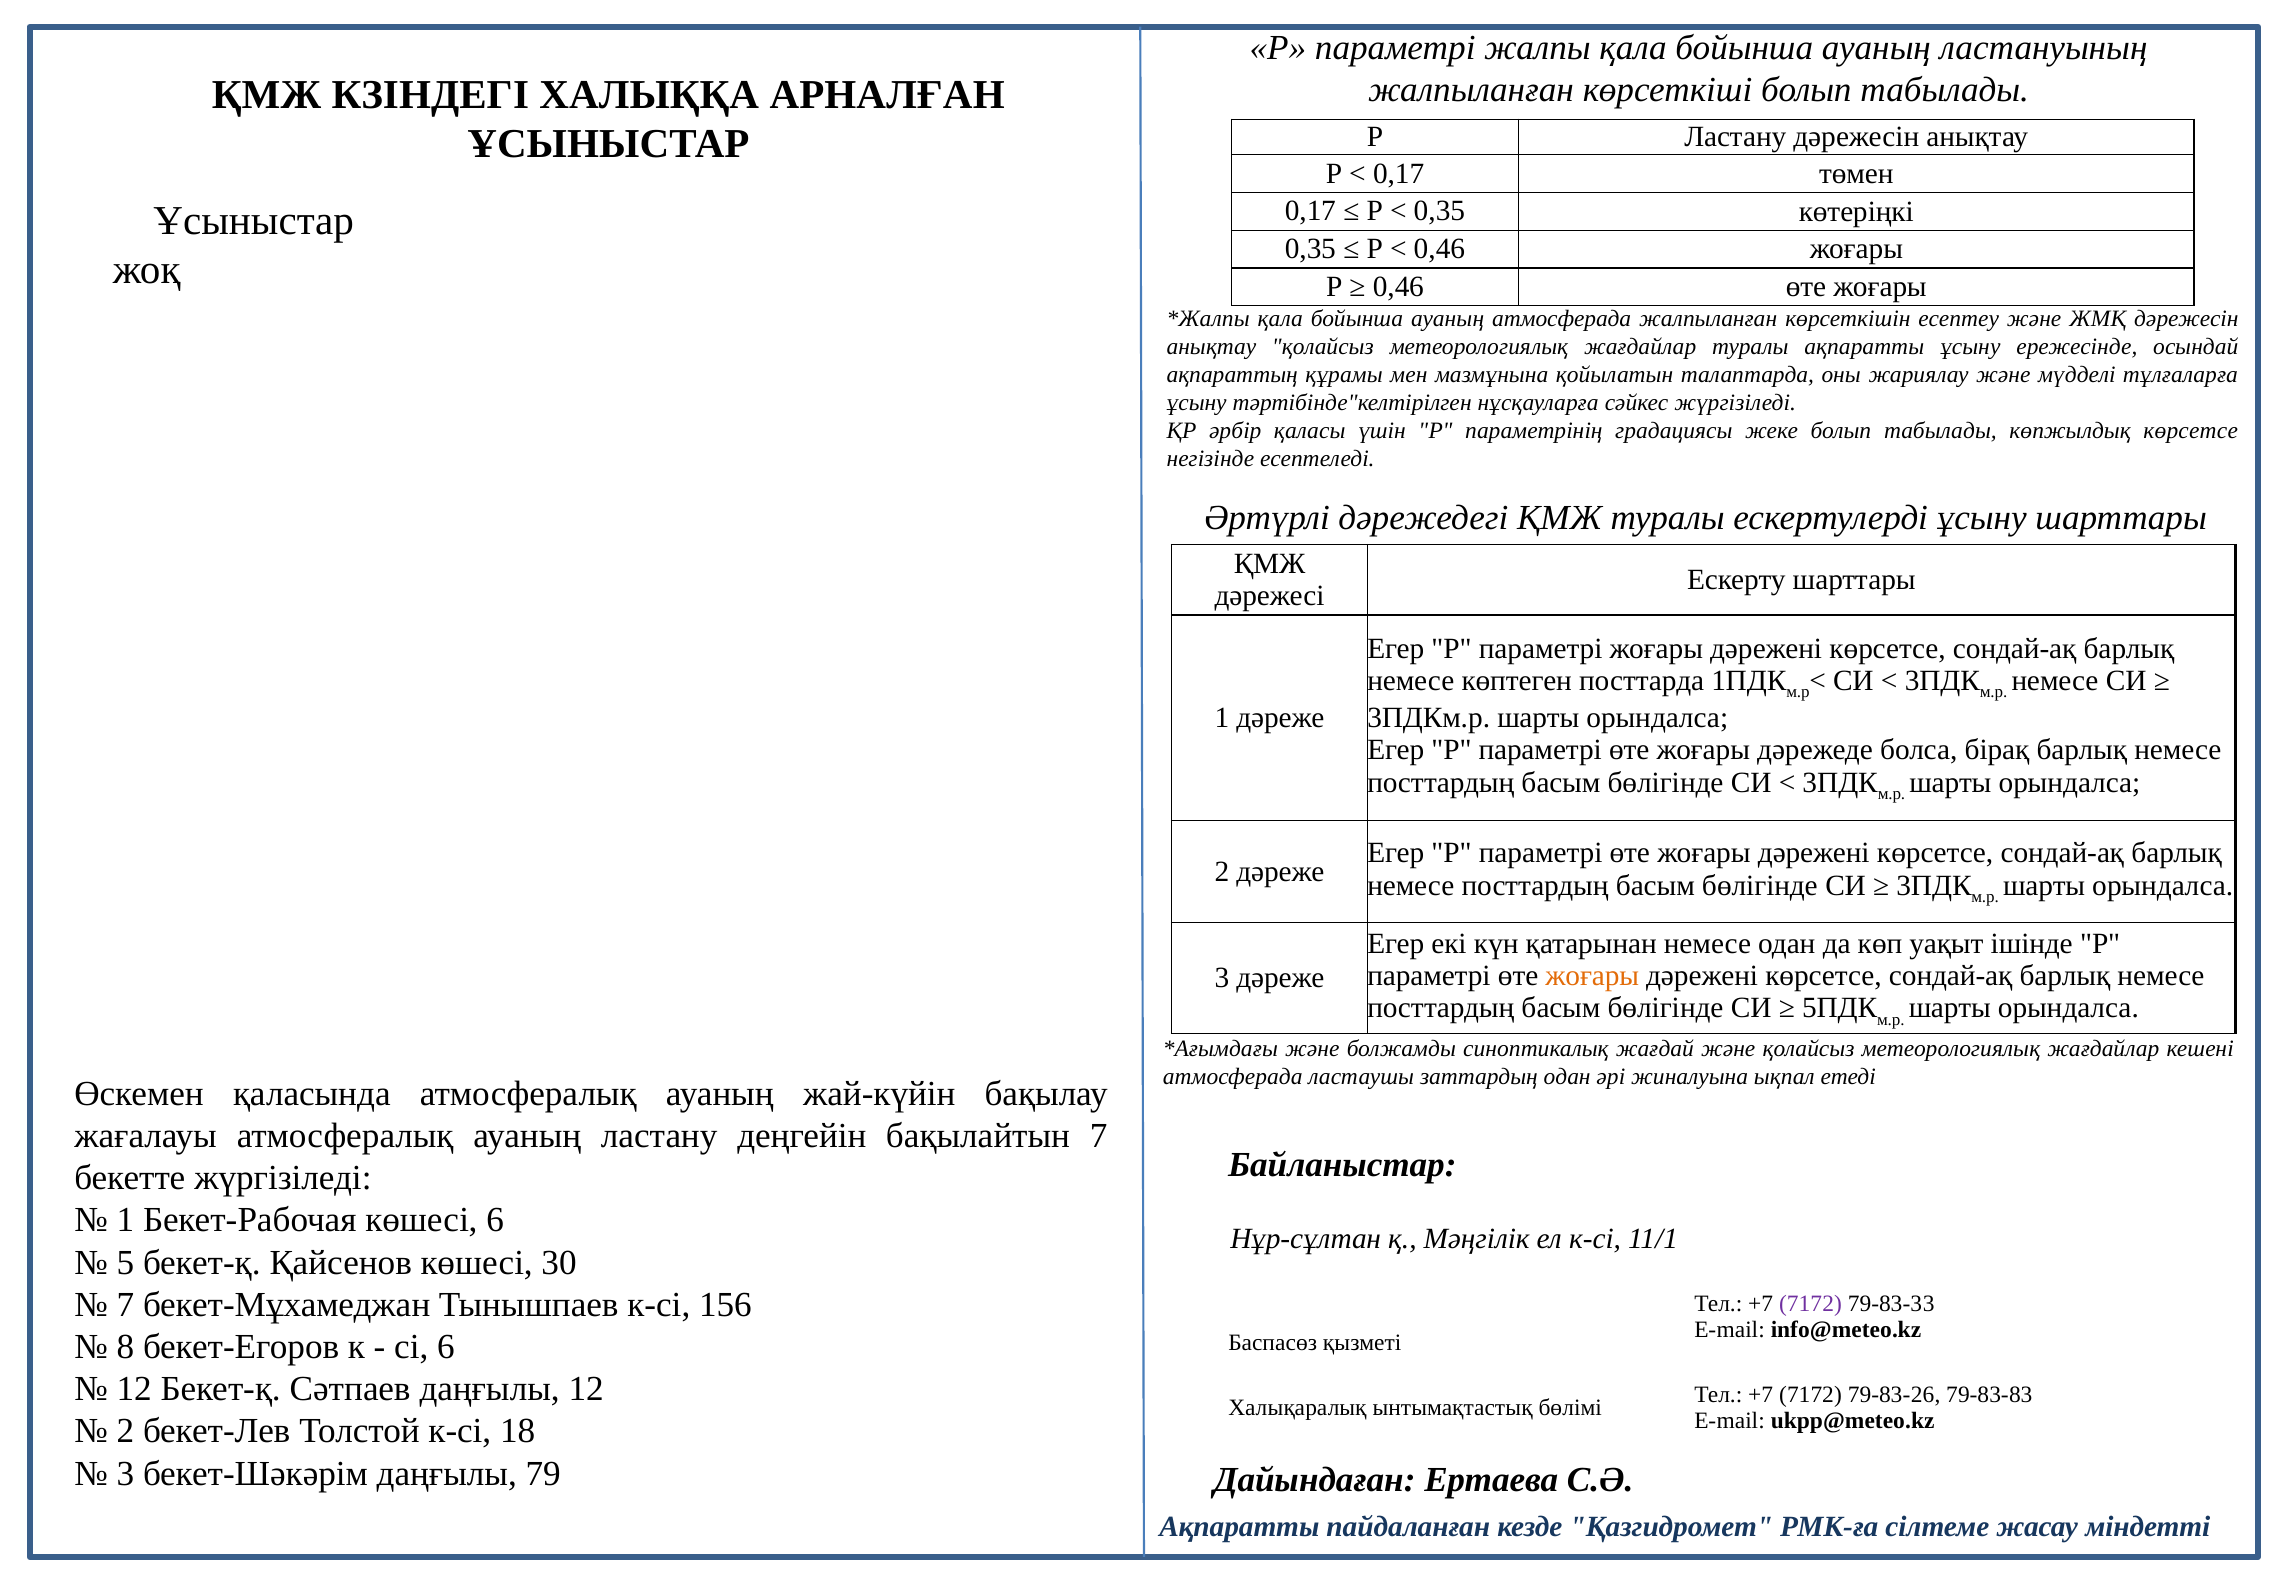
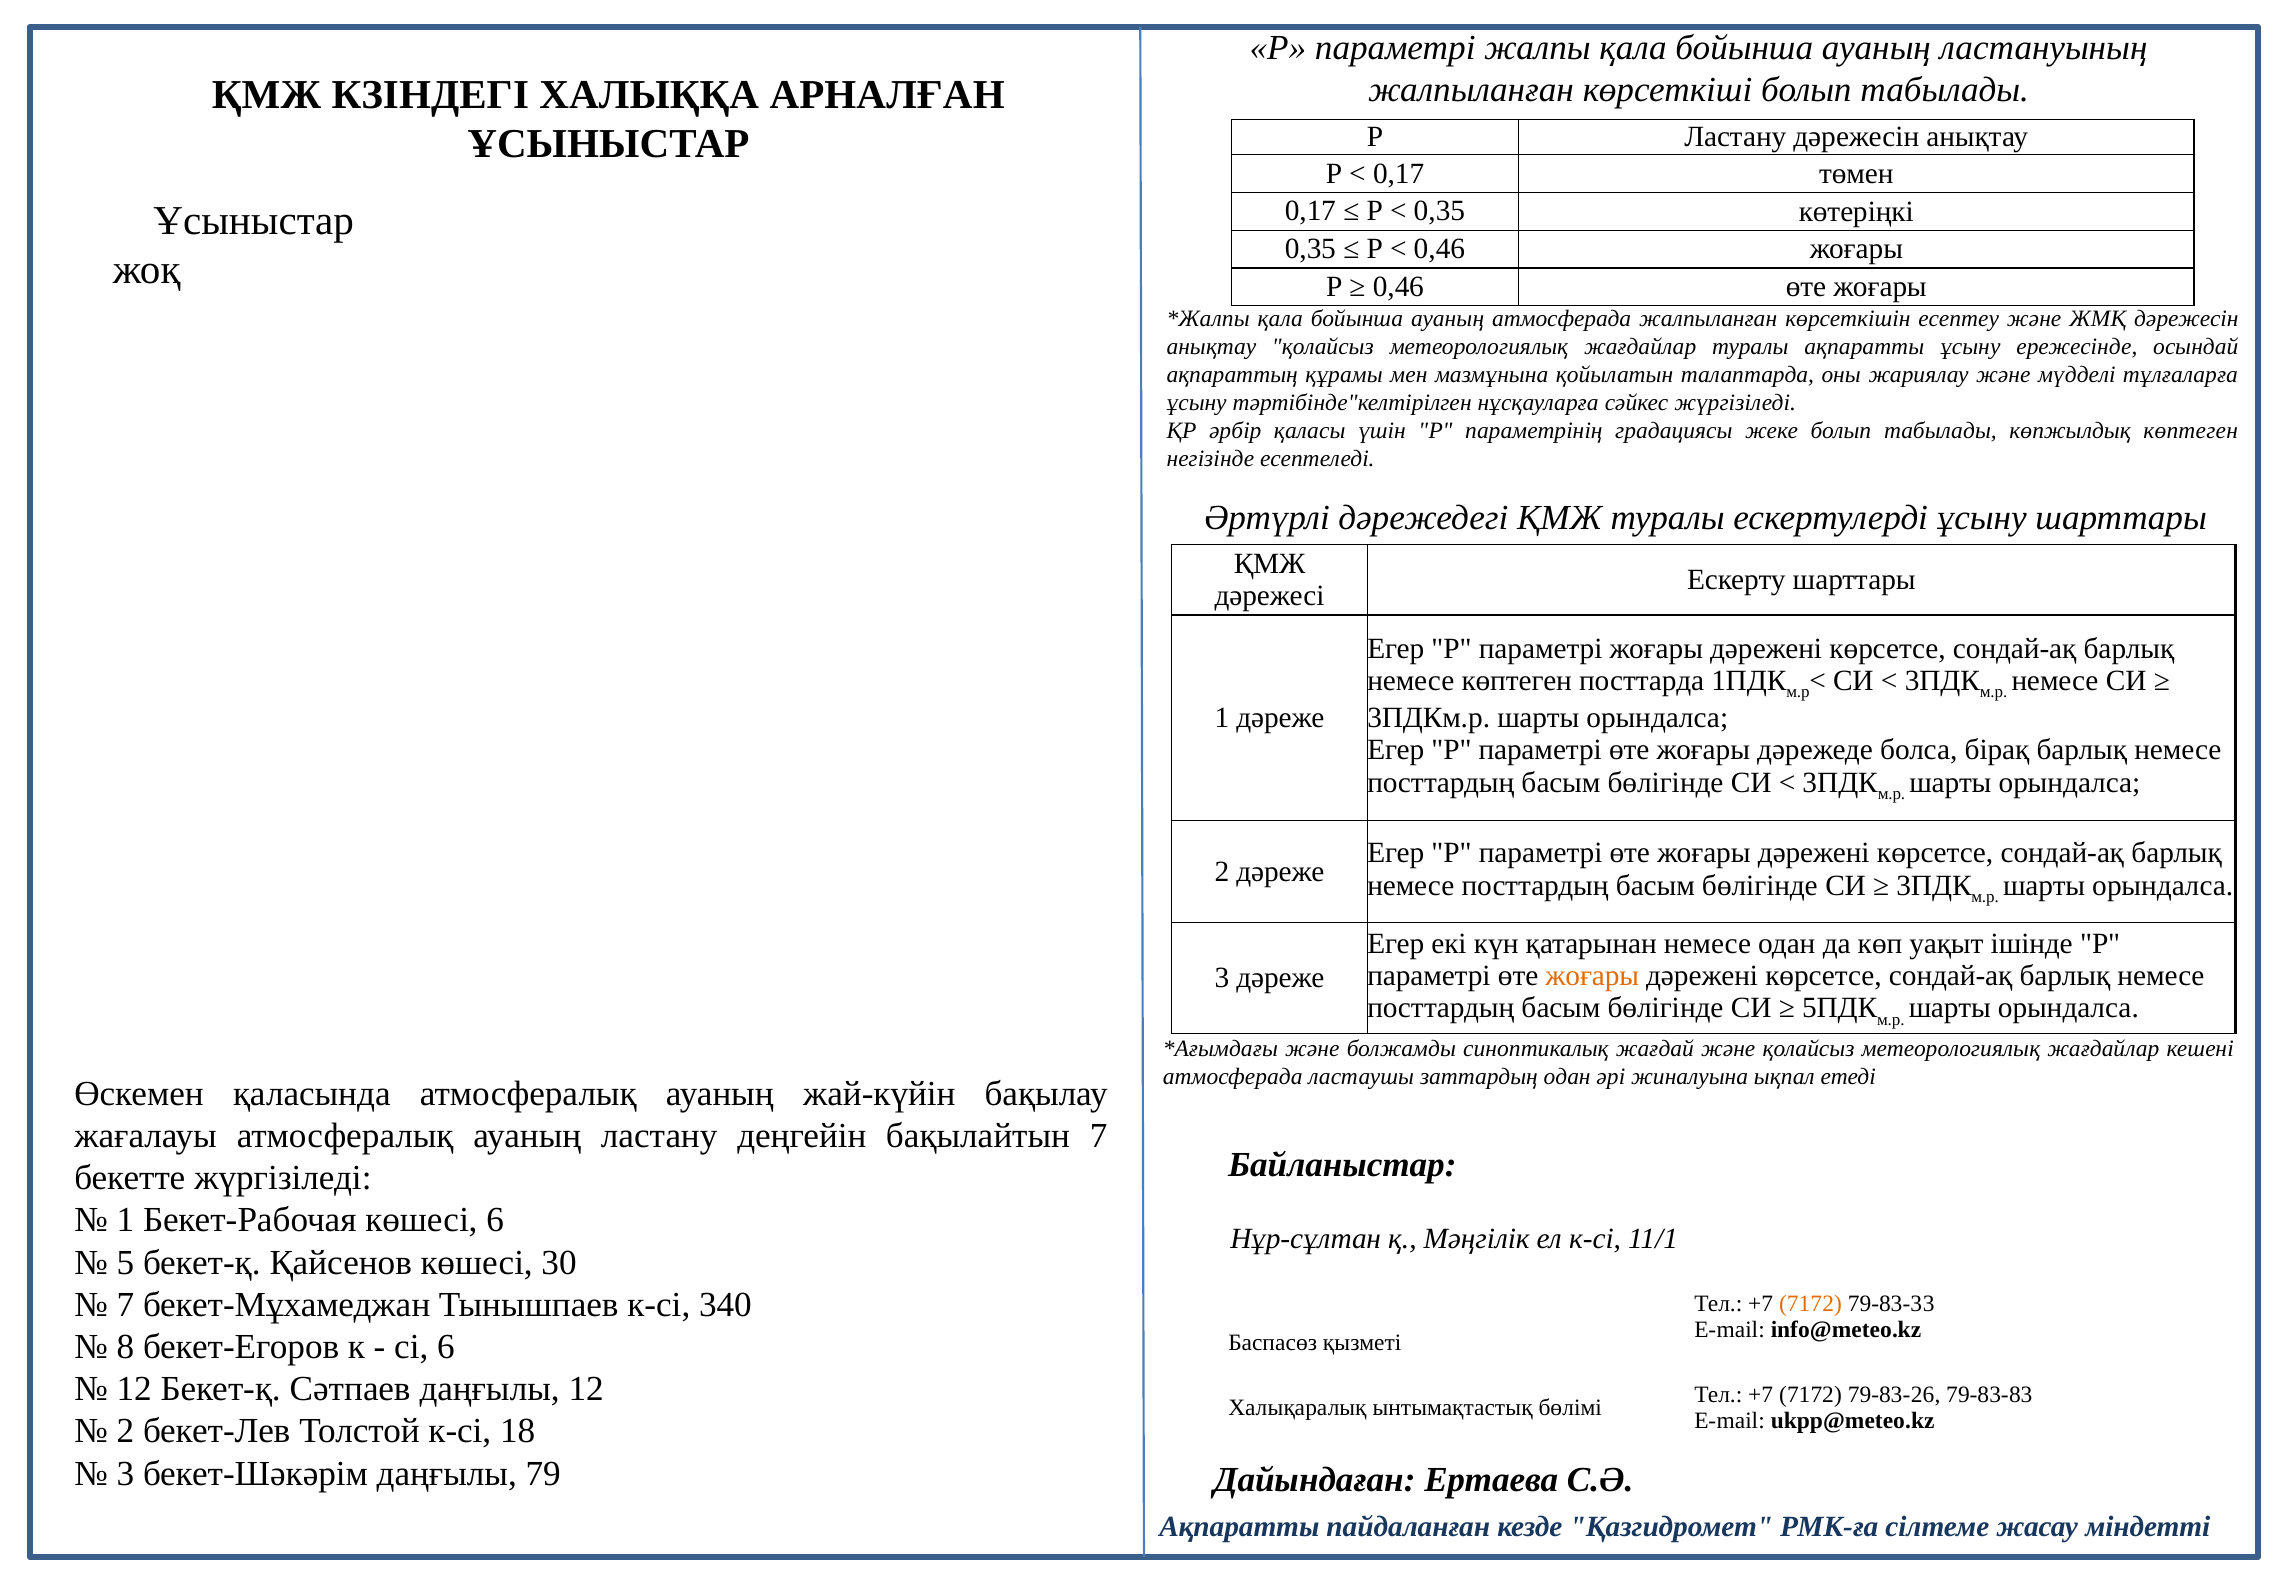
көпжылдық көрсетсе: көрсетсе -> көптеген (2191, 431)
156: 156 -> 340 (725, 1305)
7172 colour: purple -> orange (1810, 1303)
